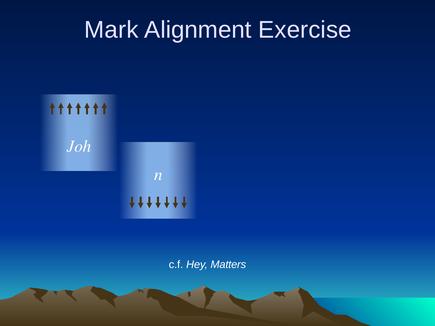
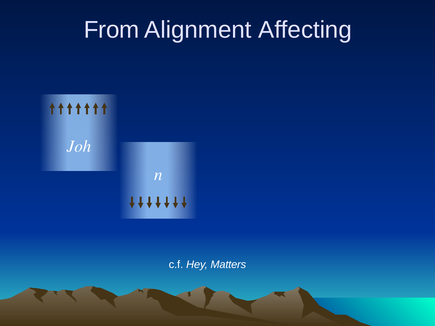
Mark: Mark -> From (112, 30)
Exercise: Exercise -> Affecting (305, 30)
